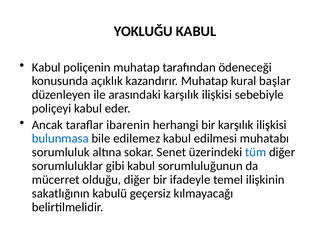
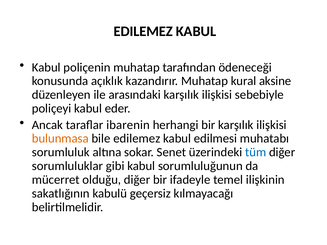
YOKLUĞU: YOKLUĞU -> EDILEMEZ (143, 31)
başlar: başlar -> aksine (275, 81)
bulunmasa colour: blue -> orange (60, 139)
